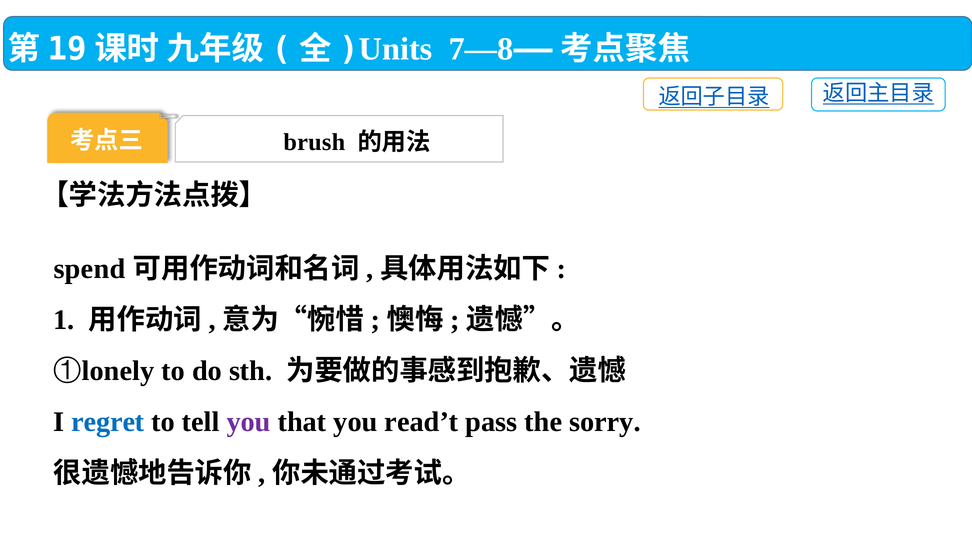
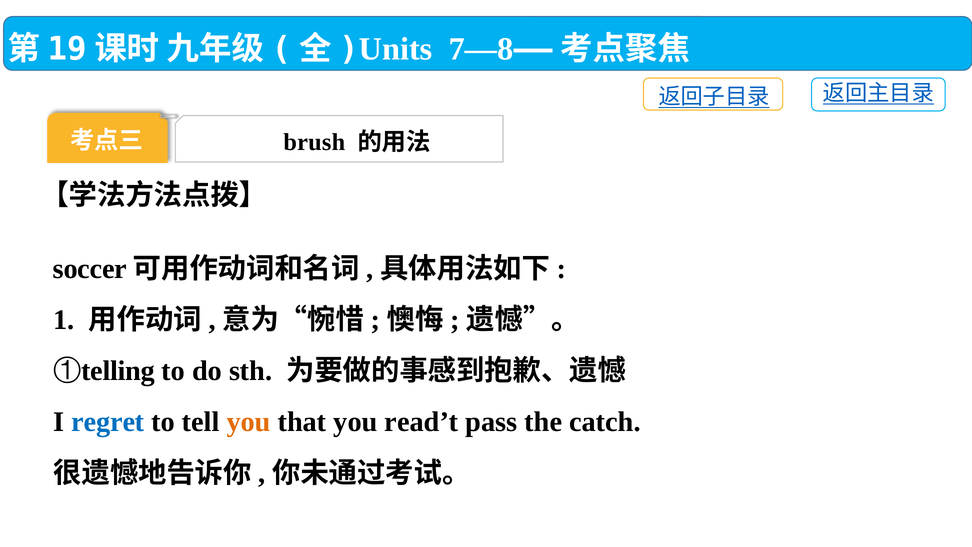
spend: spend -> soccer (90, 269)
lonely: lonely -> telling (118, 371)
you colour: purple -> orange (249, 422)
sorry: sorry -> catch (605, 422)
